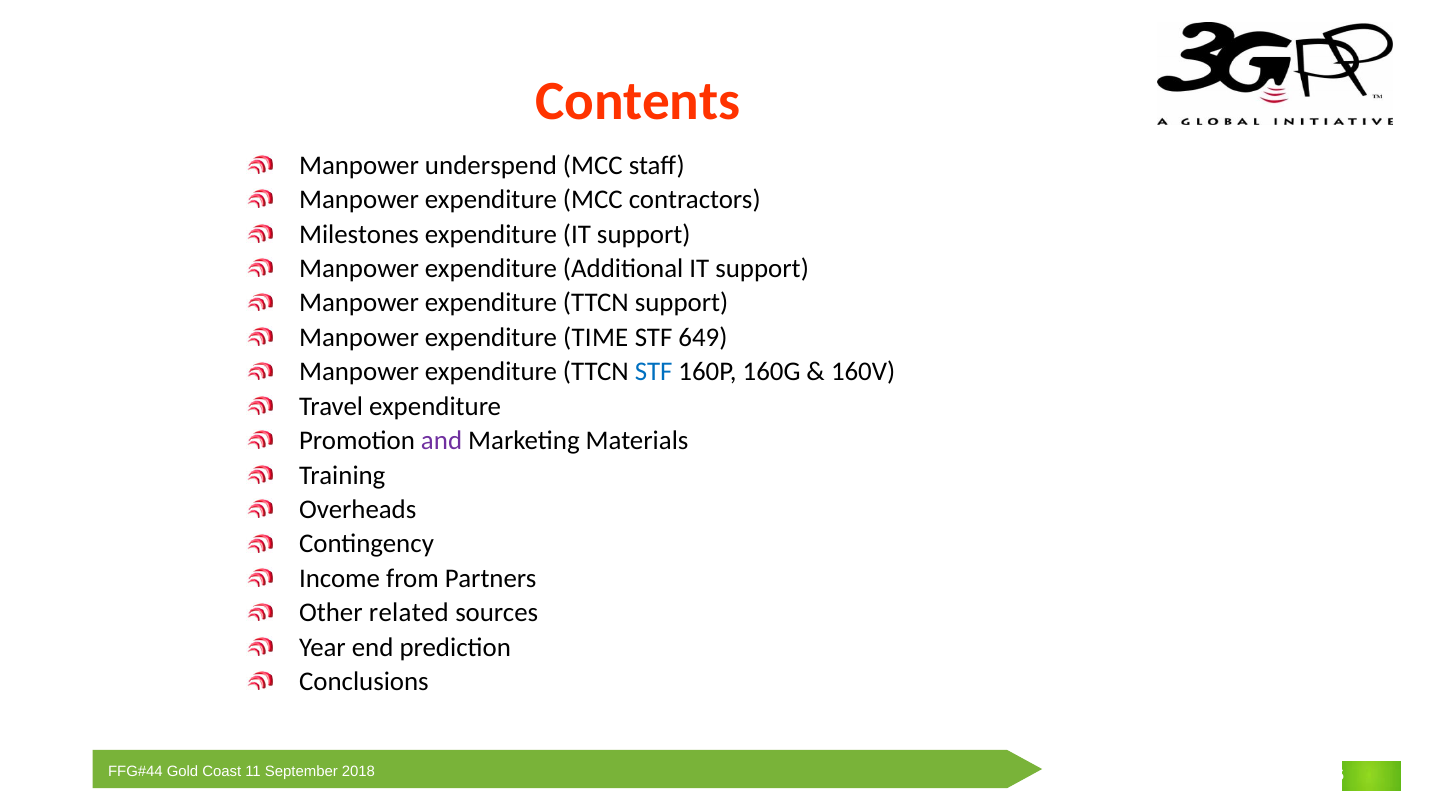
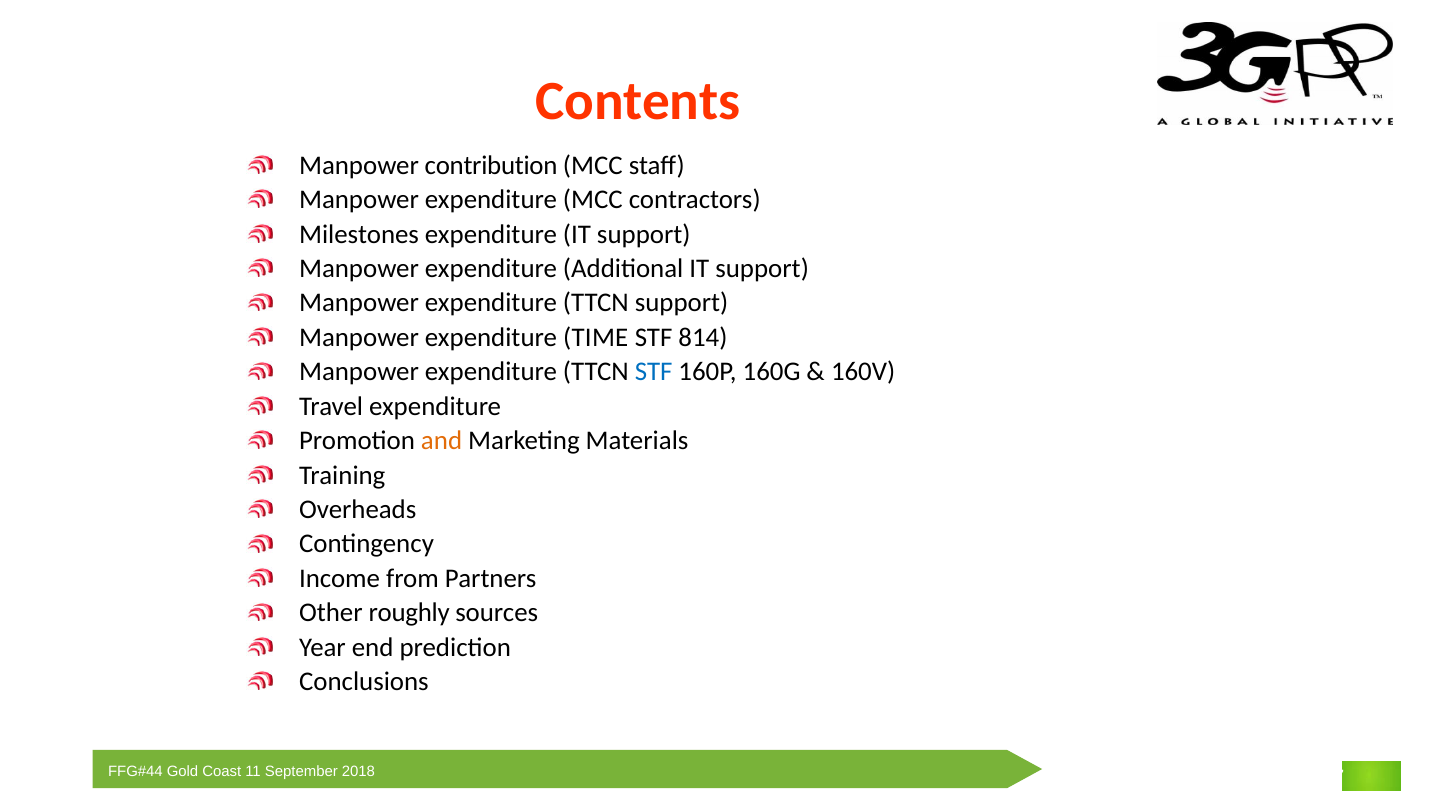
underspend: underspend -> contribution (491, 165)
649: 649 -> 814 (703, 337)
and colour: purple -> orange (442, 441)
related: related -> roughly (409, 613)
5: 5 -> 7 (1340, 775)
